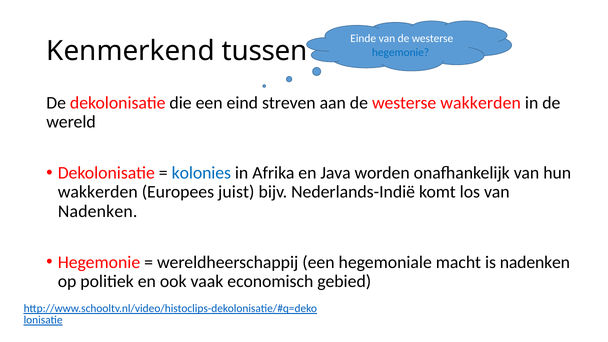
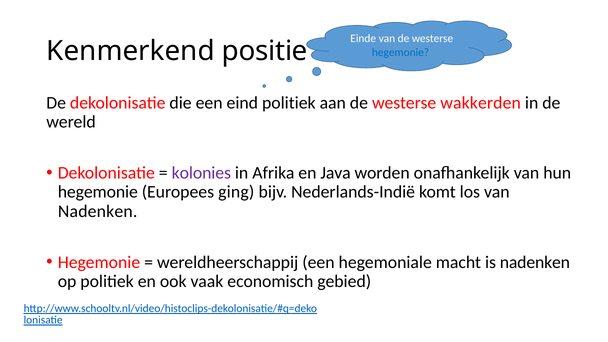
tussen: tussen -> positie (265, 51)
eind streven: streven -> politiek (289, 103)
kolonies colour: blue -> purple (201, 173)
wakkerden: wakkerden -> hegemonie (98, 192)
juist: juist -> ging (236, 192)
